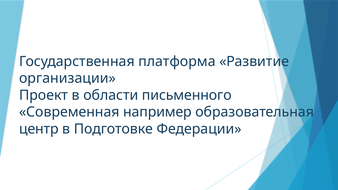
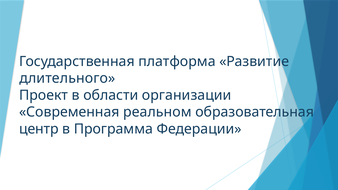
организации: организации -> длительного (67, 78)
письменного: письменного -> организации (187, 95)
например: например -> реальном (157, 112)
Подготовке: Подготовке -> Программа (113, 129)
